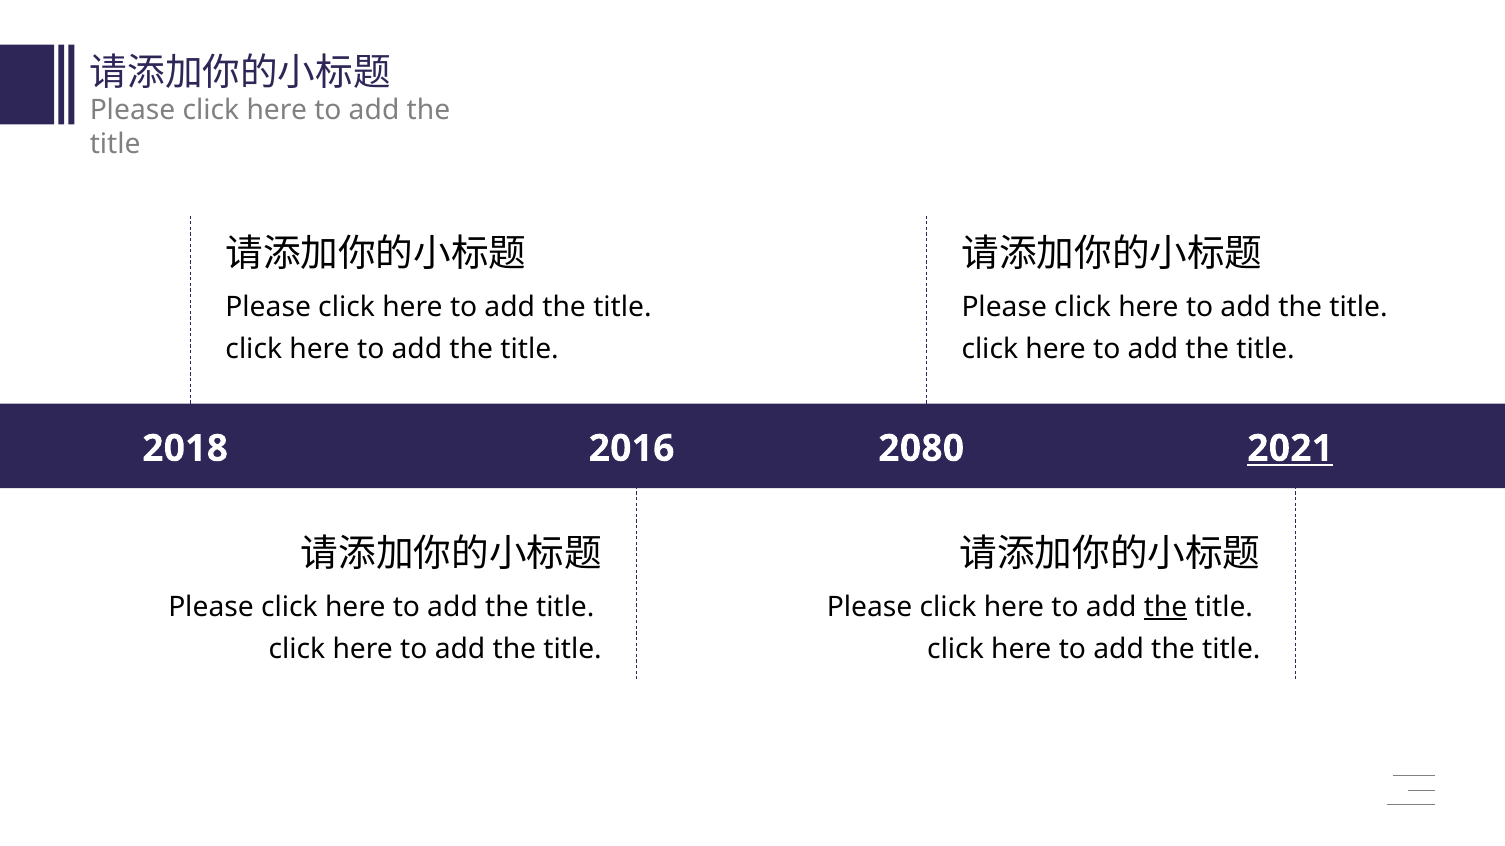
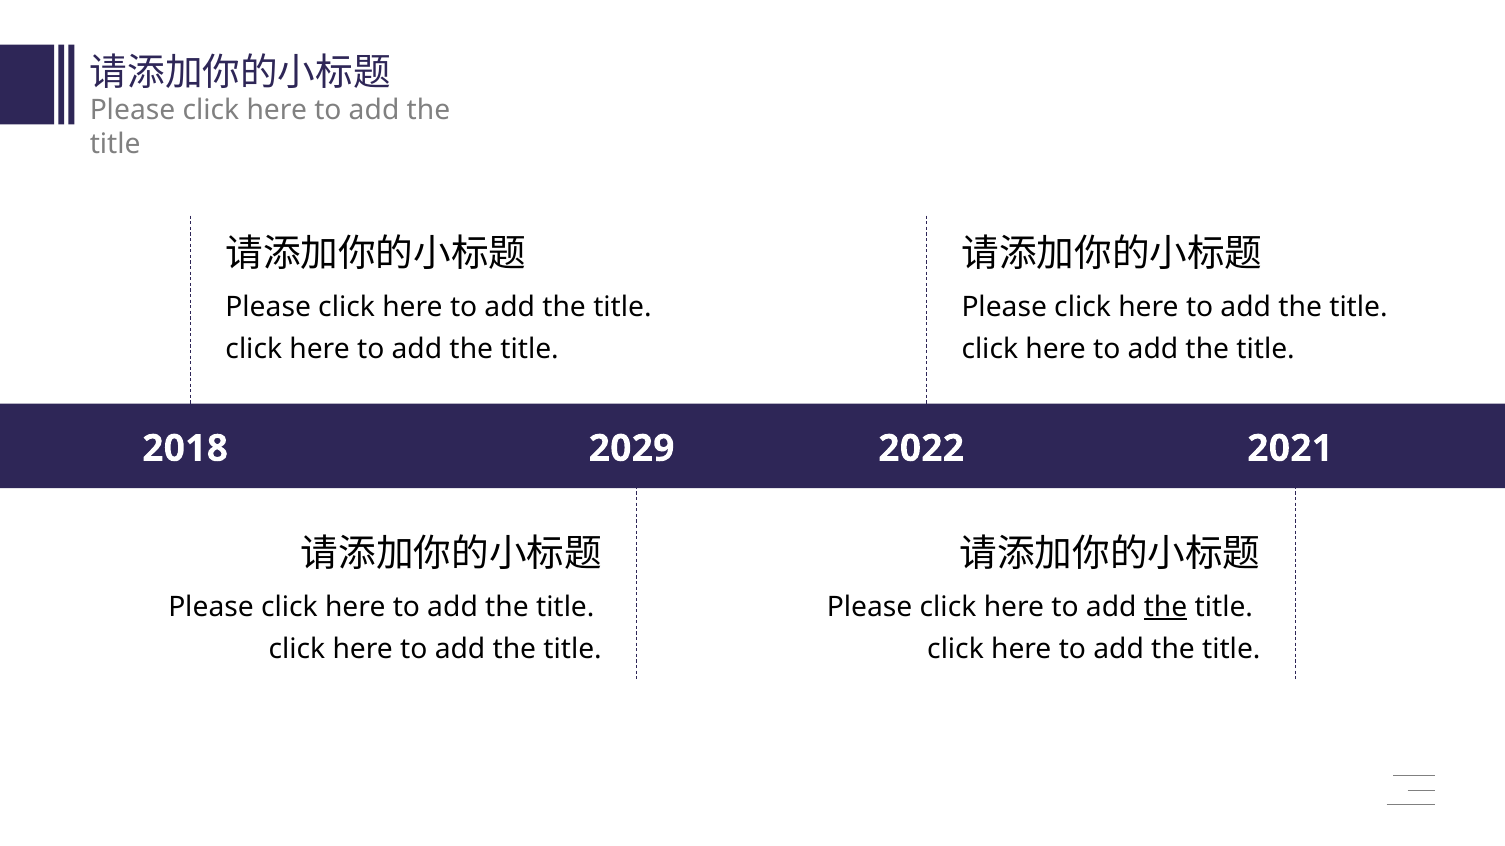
2016: 2016 -> 2029 (632, 449)
2080: 2080 -> 2022 (921, 449)
2021 underline: present -> none (1290, 449)
